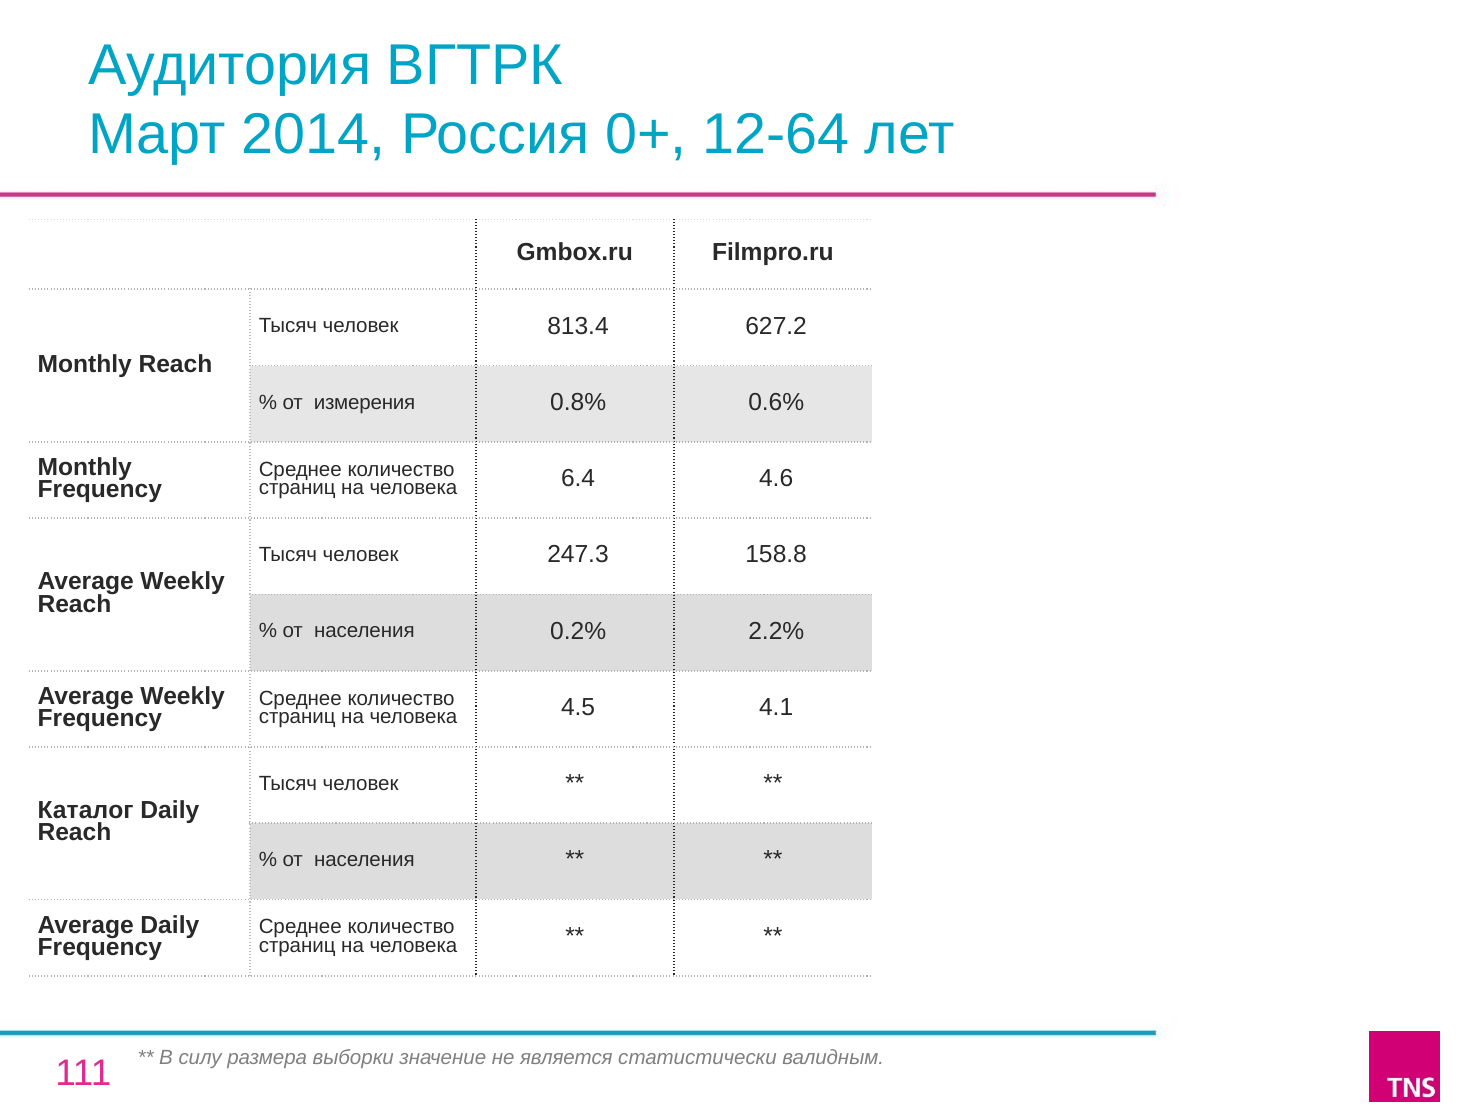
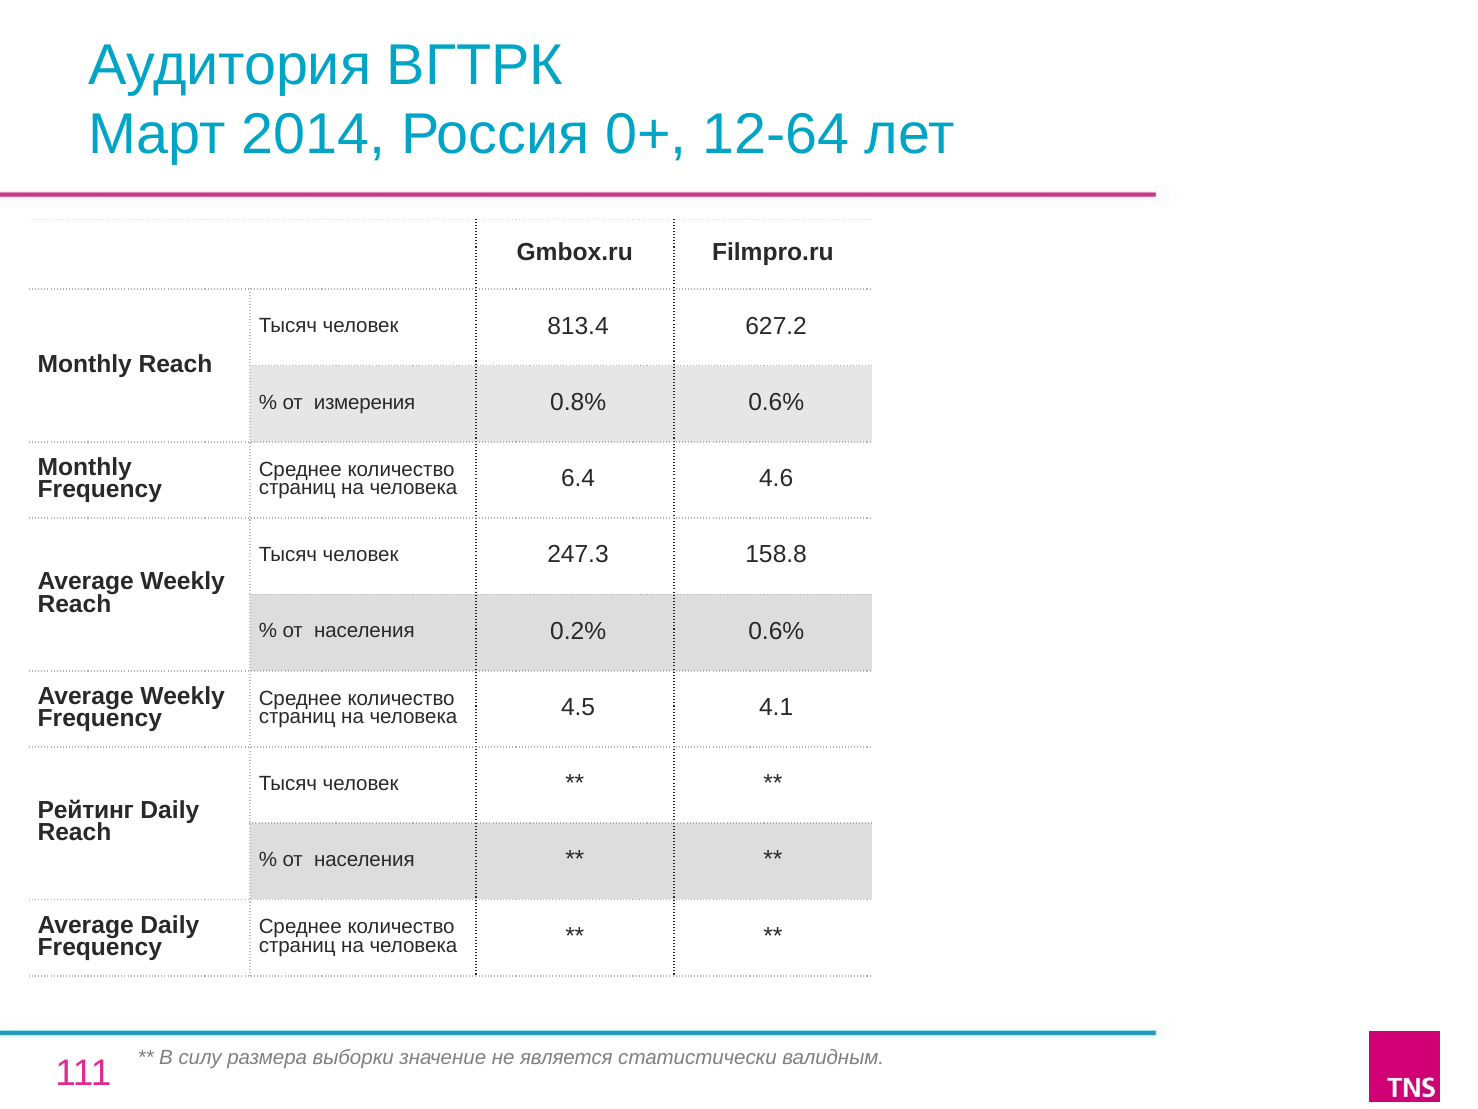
0.2% 2.2%: 2.2% -> 0.6% (776, 631)
Каталог: Каталог -> Рейтинг (86, 810)
